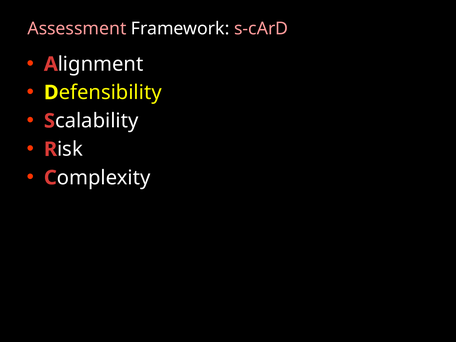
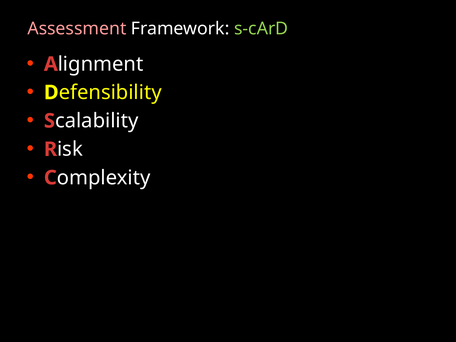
s-cArD colour: pink -> light green (261, 29)
